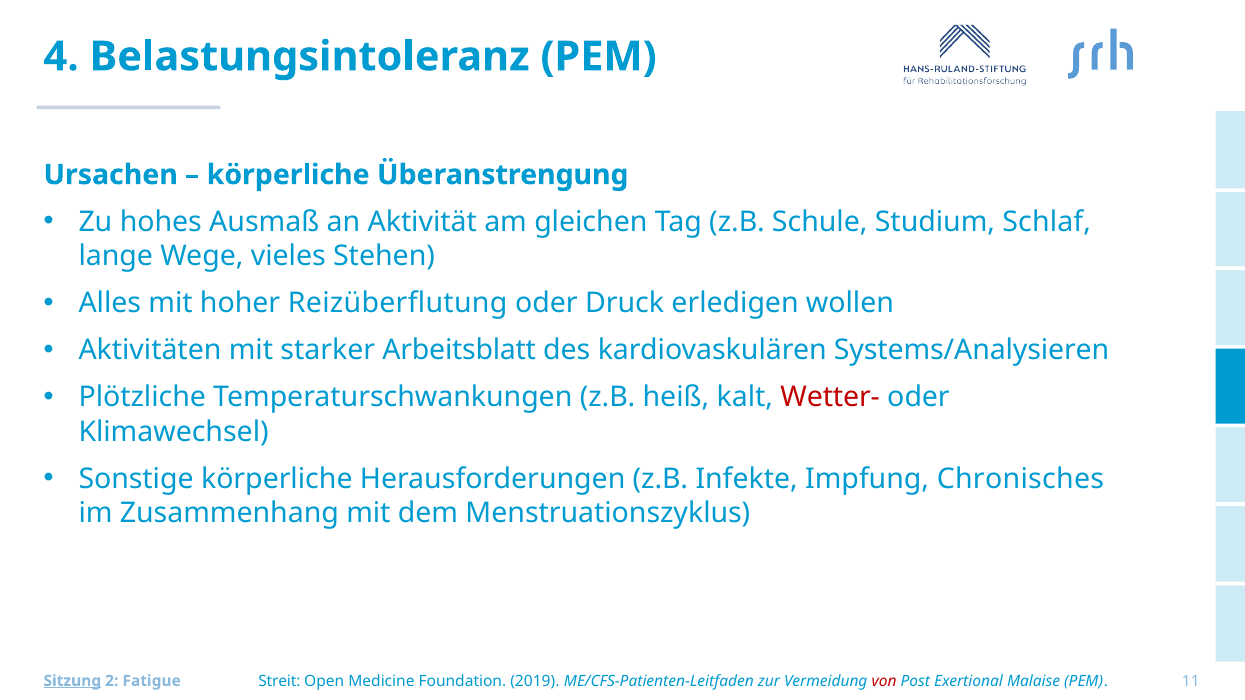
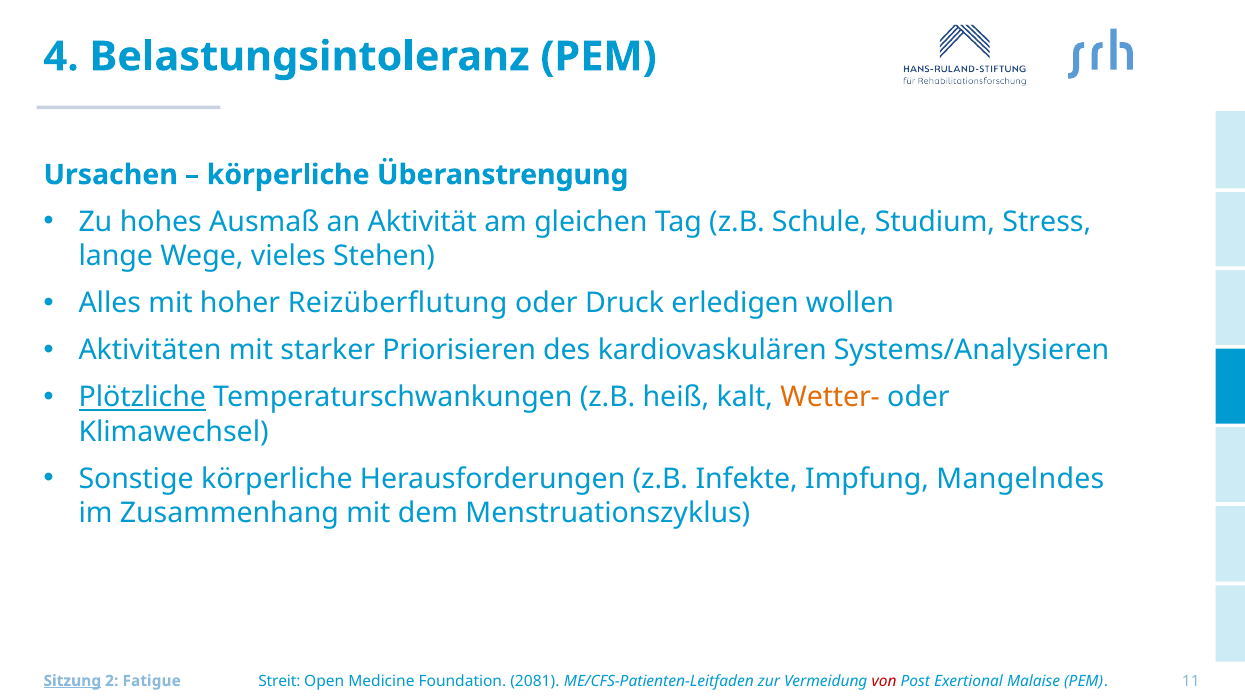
Schlaf: Schlaf -> Stress (1047, 222)
Arbeitsblatt: Arbeitsblatt -> Priorisieren (459, 351)
Plötzliche underline: none -> present (142, 398)
Wetter- colour: red -> orange (830, 398)
Chronisches: Chronisches -> Mangelndes (1020, 479)
2019: 2019 -> 2081 (535, 682)
